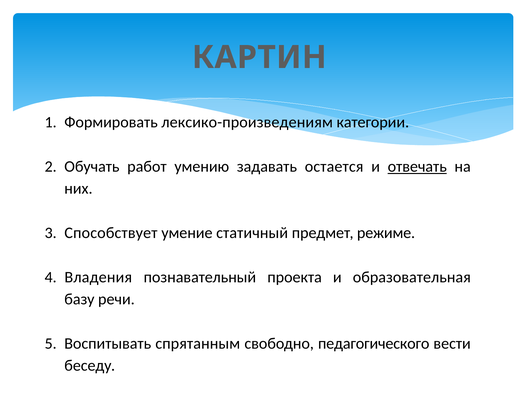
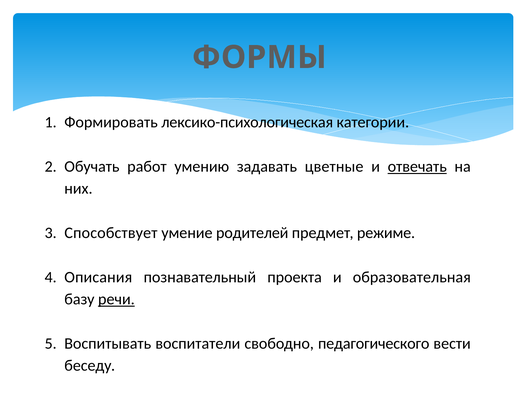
КАРТИН: КАРТИН -> ФОРМЫ (259, 57)
лексико-произведениям: лексико-произведениям -> лексико-психологическая (247, 122)
остается: остается -> цветные (334, 167)
статичный: статичный -> родителей (252, 233)
Владения: Владения -> Описания (98, 278)
речи underline: none -> present (116, 300)
спрятанным: спрятанным -> воспитатели (198, 344)
